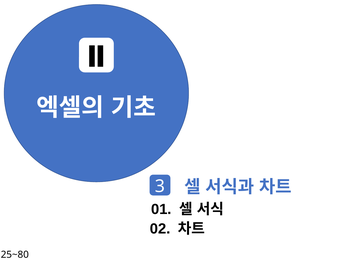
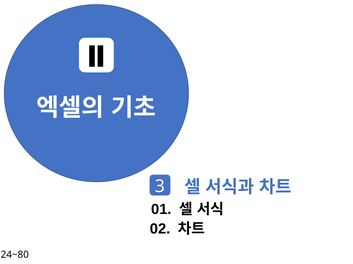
25~80: 25~80 -> 24~80 (15, 255)
